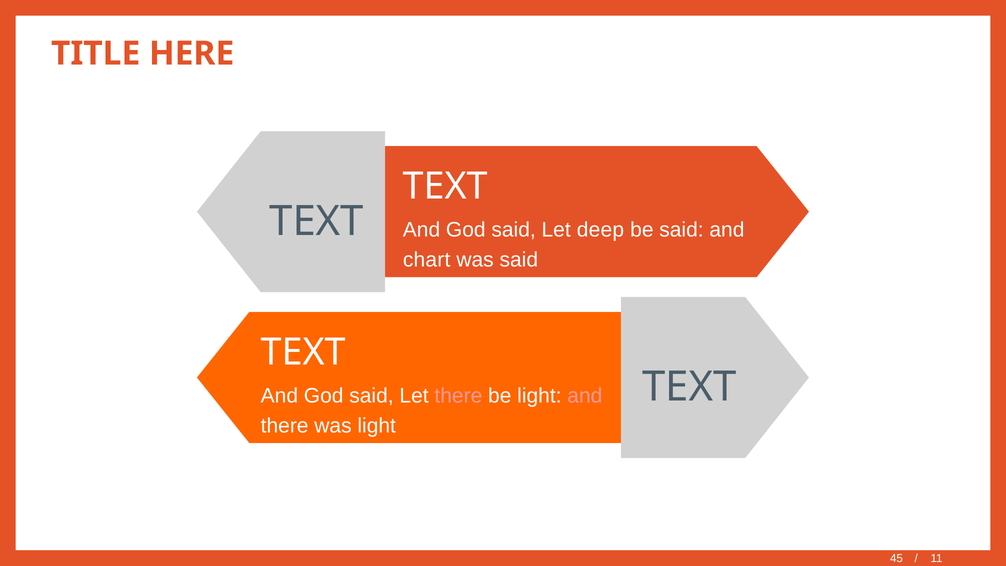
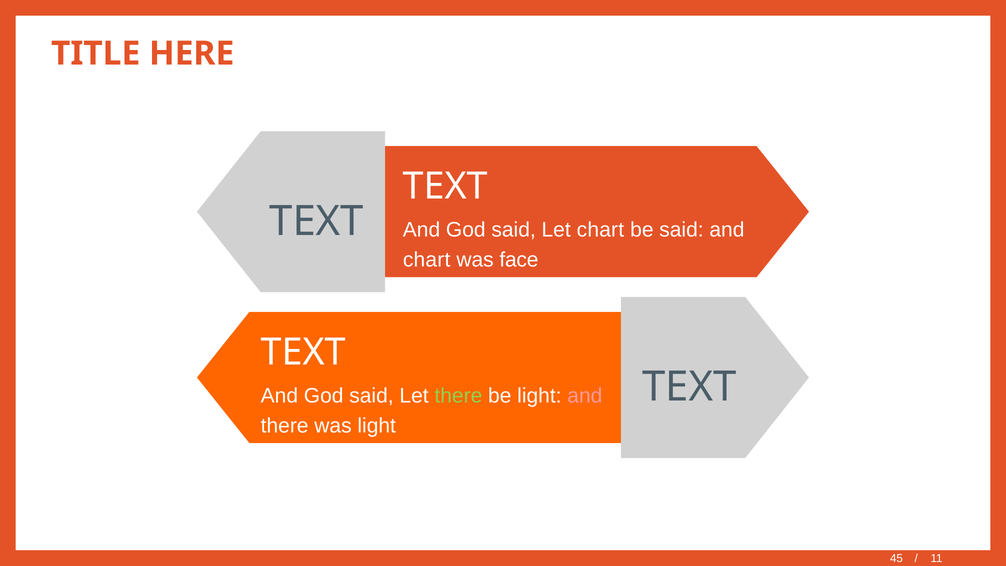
Let deep: deep -> chart (600, 230)
was said: said -> face (519, 260)
there colour: pink -> light green (458, 396)
